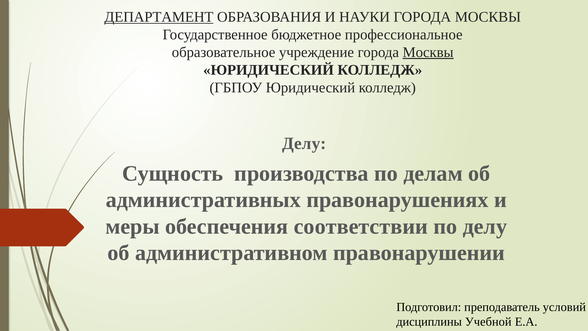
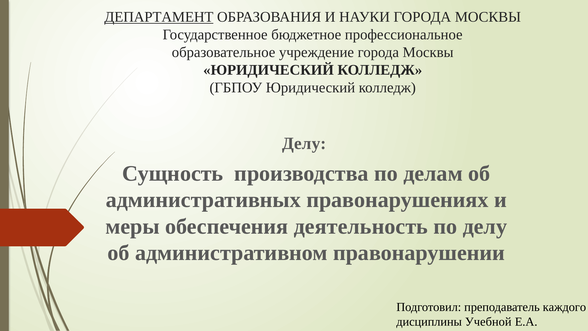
Москвы underline: present -> none (428, 52)
соответствии: соответствии -> деятельность (361, 226)
условий: условий -> каждого (564, 307)
